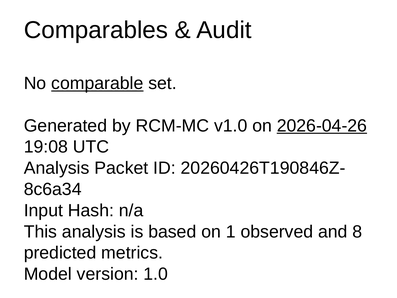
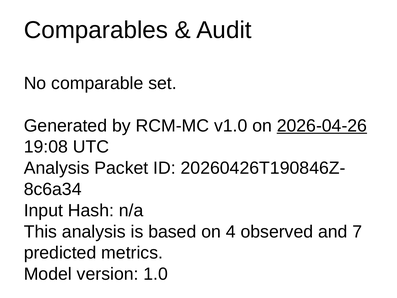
comparable underline: present -> none (97, 83)
1: 1 -> 4 (231, 232)
8: 8 -> 7 (357, 232)
